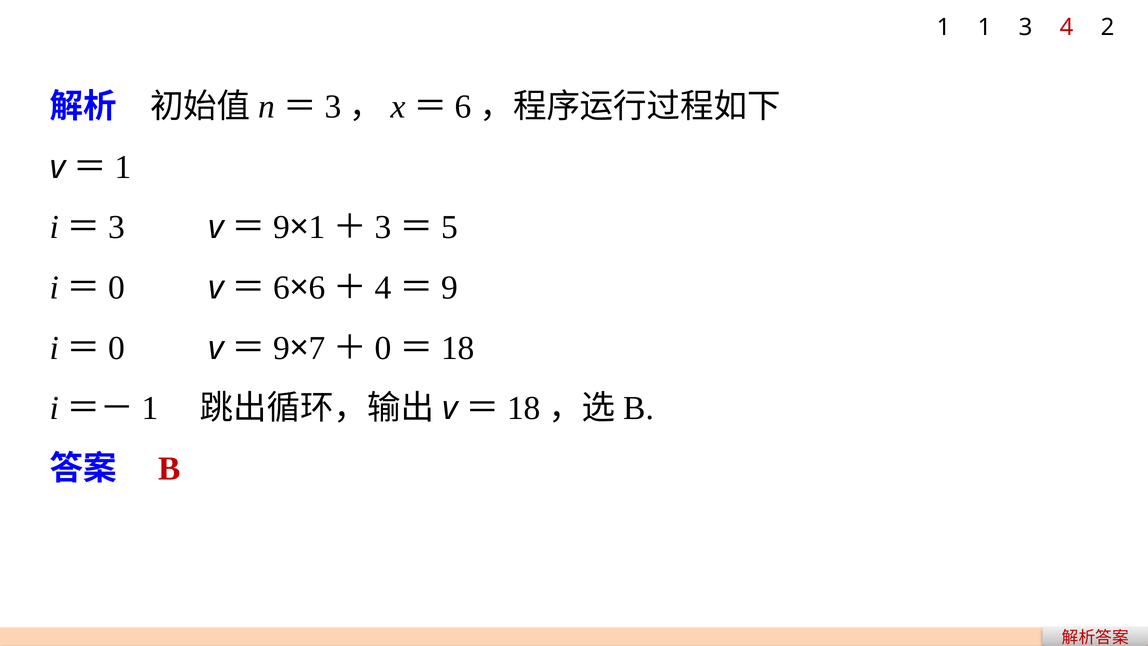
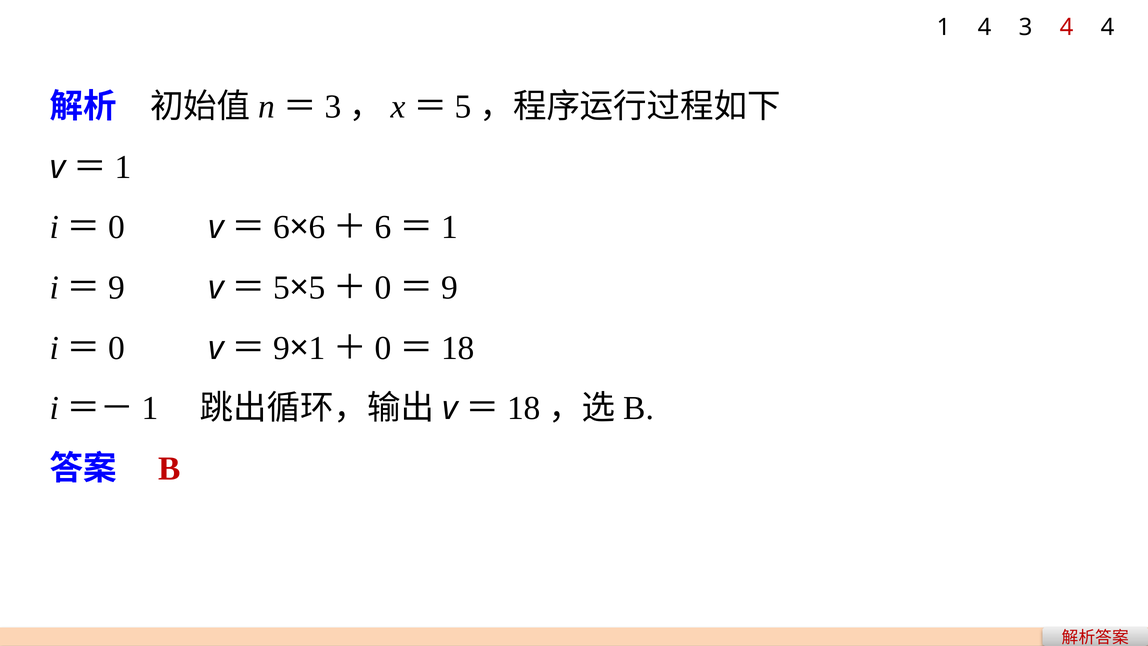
1 1: 1 -> 4 (985, 27)
4 2: 2 -> 4 (1107, 27)
6: 6 -> 5 (463, 107)
3: 3 -> 0 (117, 227)
9: 9 -> 6 (281, 227)
1: 1 -> 6 (317, 227)
3: 3 -> 6 (383, 227)
5: 5 -> 1 (449, 227)
0: 0 -> 9 (117, 288)
6: 6 -> 5 (281, 288)
6: 6 -> 5 (317, 288)
4: 4 -> 0 (383, 288)
7: 7 -> 1 (317, 348)
